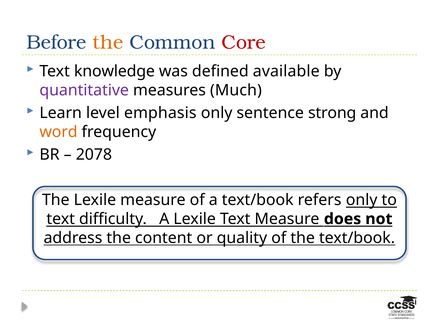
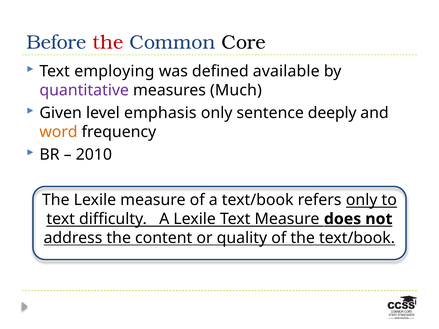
the colour: orange -> red (108, 42)
Core colour: red -> black (244, 42)
knowledge: knowledge -> employing (114, 71)
Learn: Learn -> Given (61, 113)
strong: strong -> deeply (332, 113)
2078: 2078 -> 2010 (94, 155)
